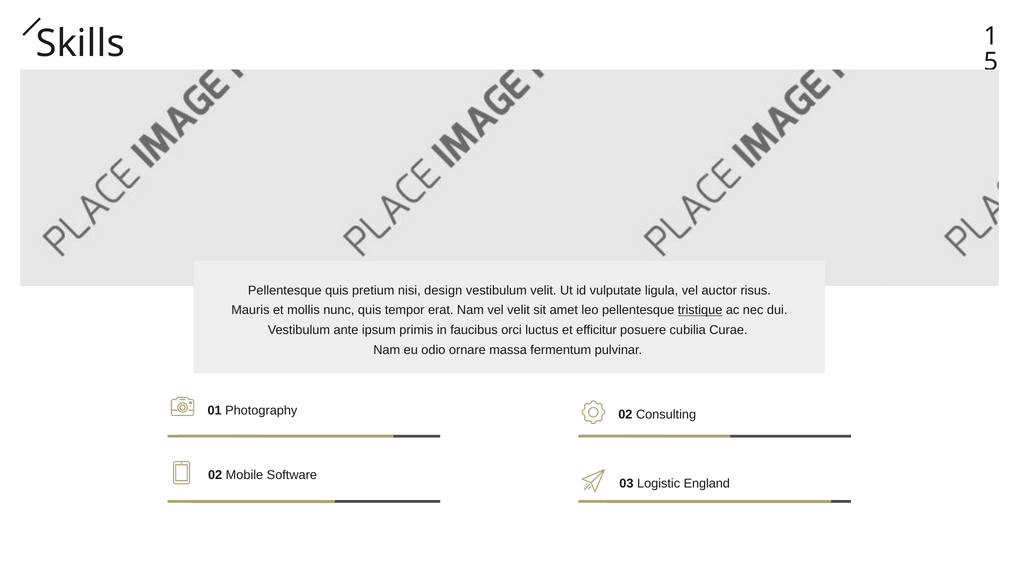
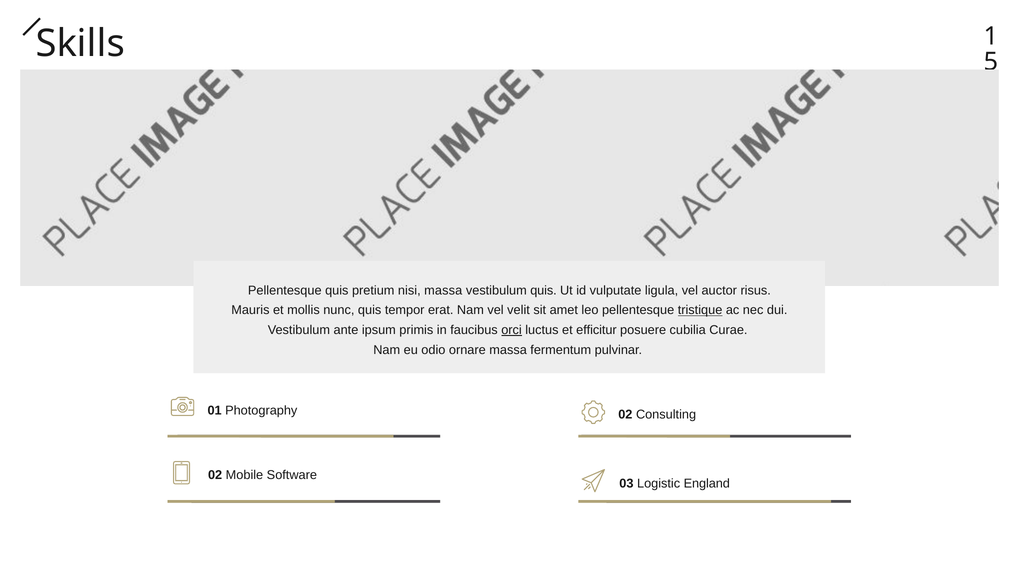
nisi design: design -> massa (443, 290)
vestibulum velit: velit -> quis (543, 290)
orci underline: none -> present (512, 330)
